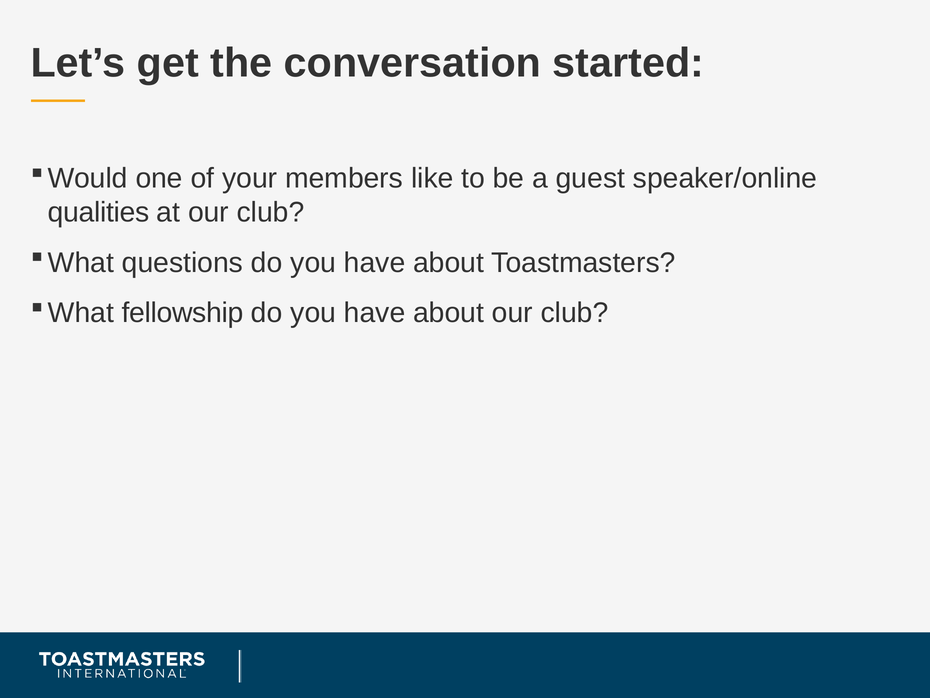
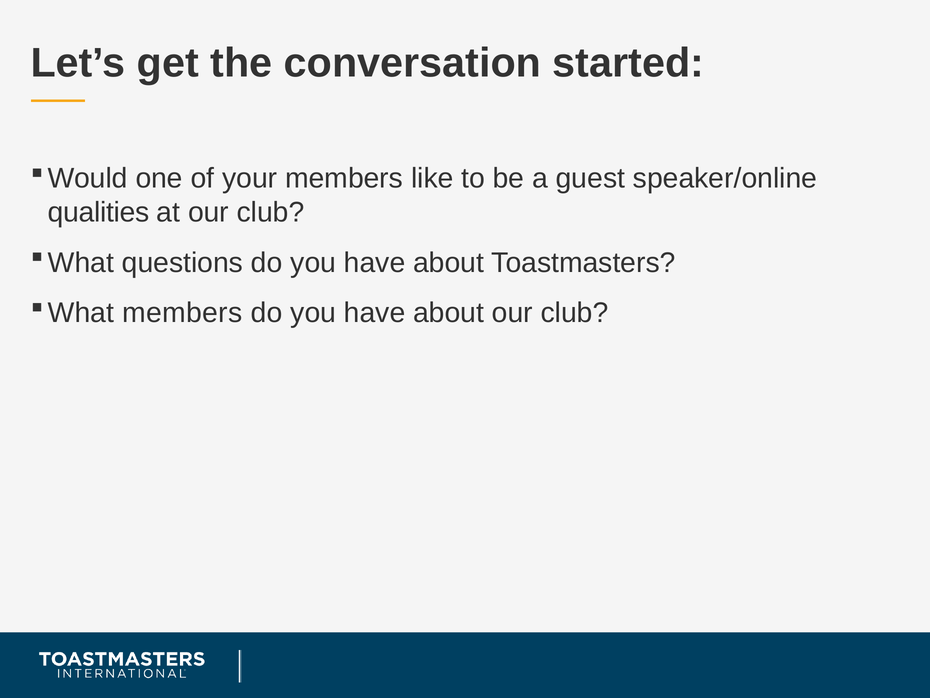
fellowship: fellowship -> members (182, 313)
